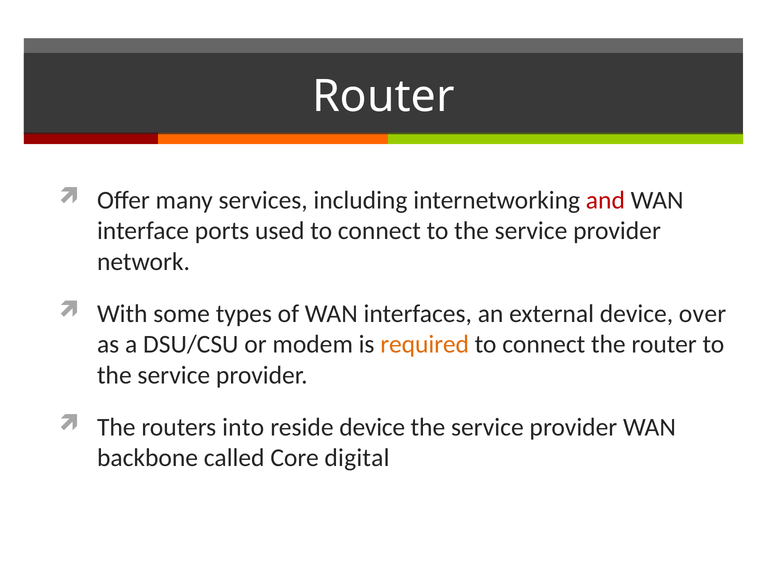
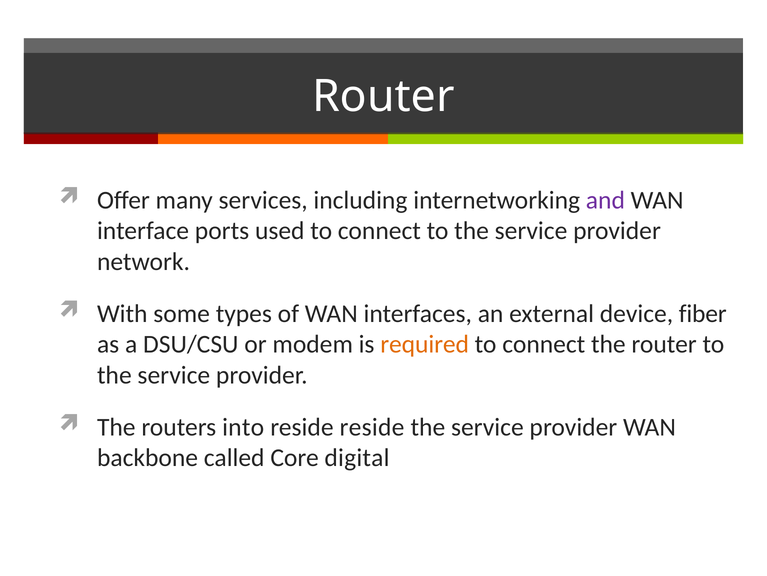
and colour: red -> purple (605, 200)
over: over -> fiber (703, 313)
reside device: device -> reside (372, 427)
